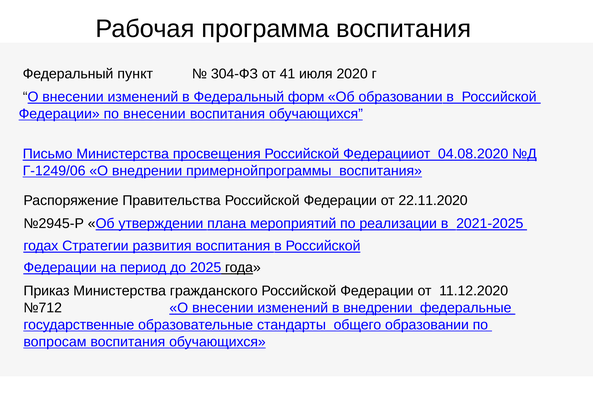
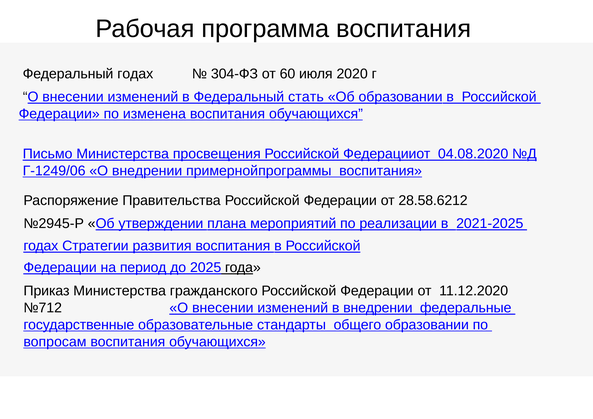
Федеральный пункт: пункт -> годах (135, 74)
41: 41 -> 60 (287, 74)
форм: форм -> стать (306, 97)
по внесении: внесении -> изменена (154, 114)
22.11.2020: 22.11.2020 -> 28.58.6212 (433, 201)
